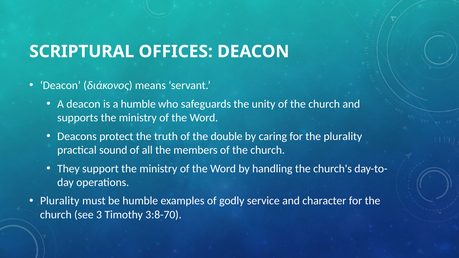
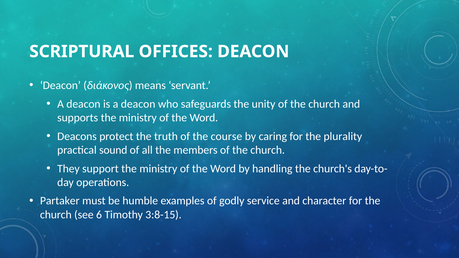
is a humble: humble -> deacon (138, 104)
double: double -> course (226, 136)
Plurality: Plurality -> Partaker (60, 201)
3: 3 -> 6 (99, 215)
3:8-70: 3:8-70 -> 3:8-15 (164, 215)
